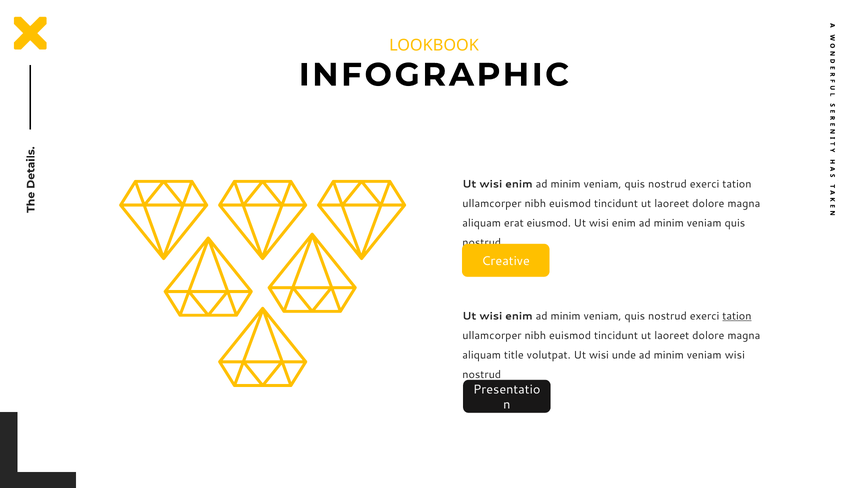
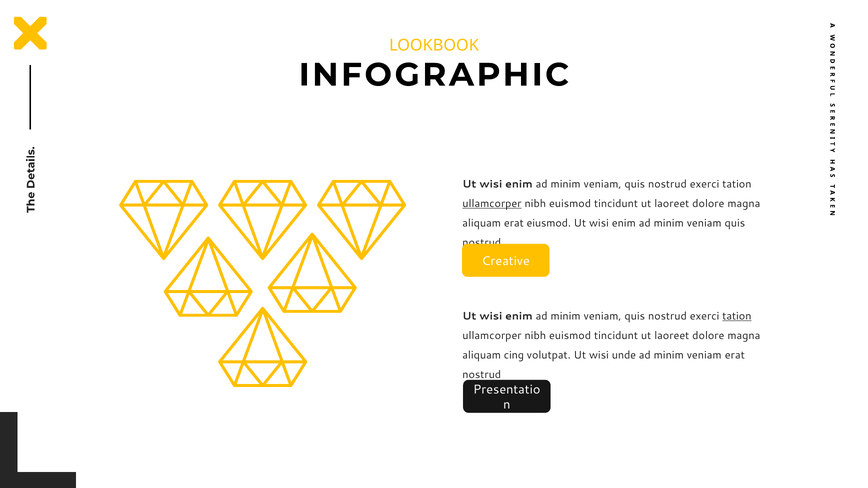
ullamcorper underline: none -> present (492, 204)
title: title -> cing (514, 355)
veniam wisi: wisi -> erat (735, 355)
